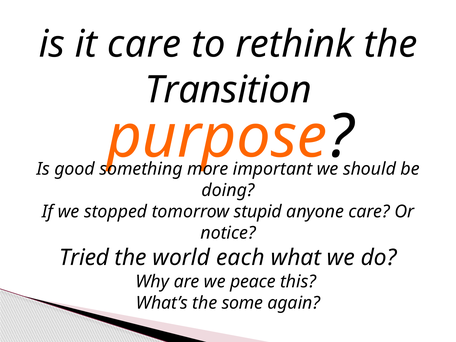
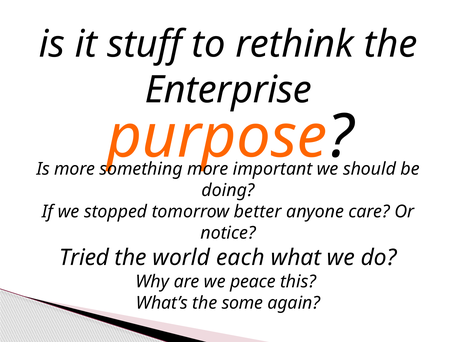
it care: care -> stuff (145, 44)
Transition: Transition -> Enterprise (228, 90)
Is good: good -> more (75, 169)
stupid: stupid -> better (258, 212)
